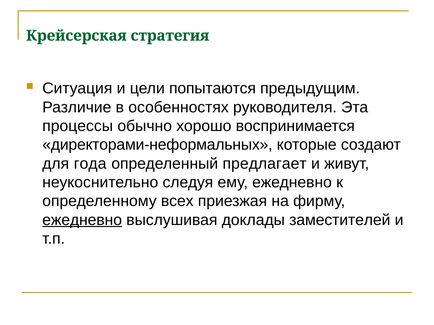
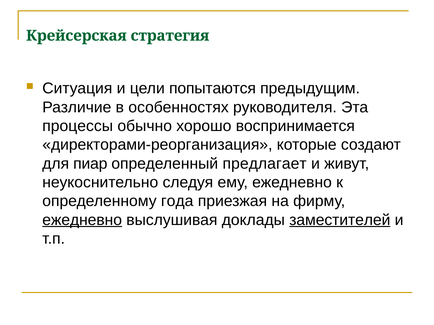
директорами-неформальных: директорами-неформальных -> директорами-реорганизация (157, 145)
года: года -> пиар (90, 164)
всех: всех -> года (177, 201)
заместителей underline: none -> present (340, 220)
